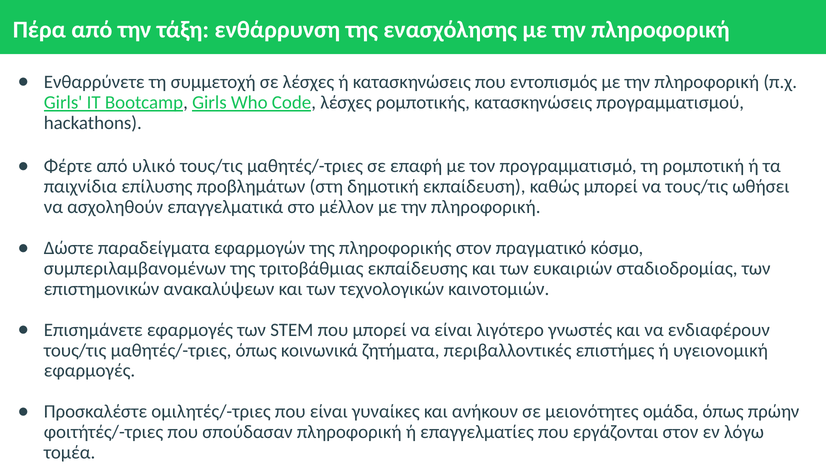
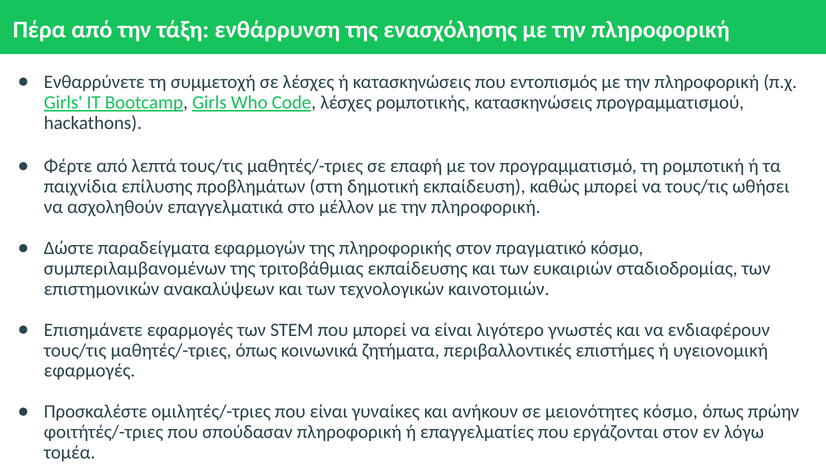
υλικό: υλικό -> λεπτά (154, 166)
μειονότητες ομάδα: ομάδα -> κόσμο (670, 411)
